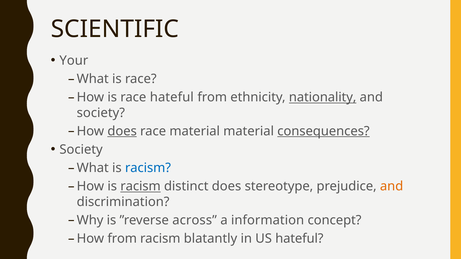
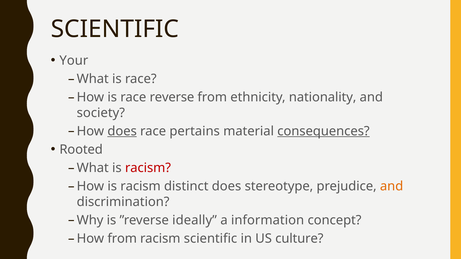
race hateful: hateful -> reverse (172, 97)
nationality underline: present -> none (323, 97)
race material: material -> pertains (195, 131)
Society: Society -> Rooted (81, 150)
racism colour: blue -> red (148, 168)
racism underline: present -> none (141, 187)
across: across -> ideally (195, 220)
racism blatantly: blatantly -> scientific (211, 239)
US hateful: hateful -> culture (299, 239)
